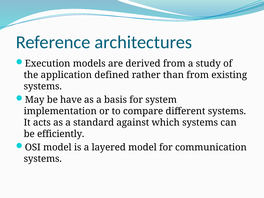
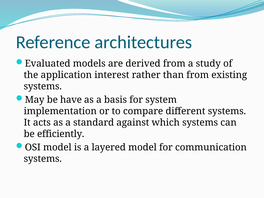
Execution: Execution -> Evaluated (48, 64)
defined: defined -> interest (112, 75)
